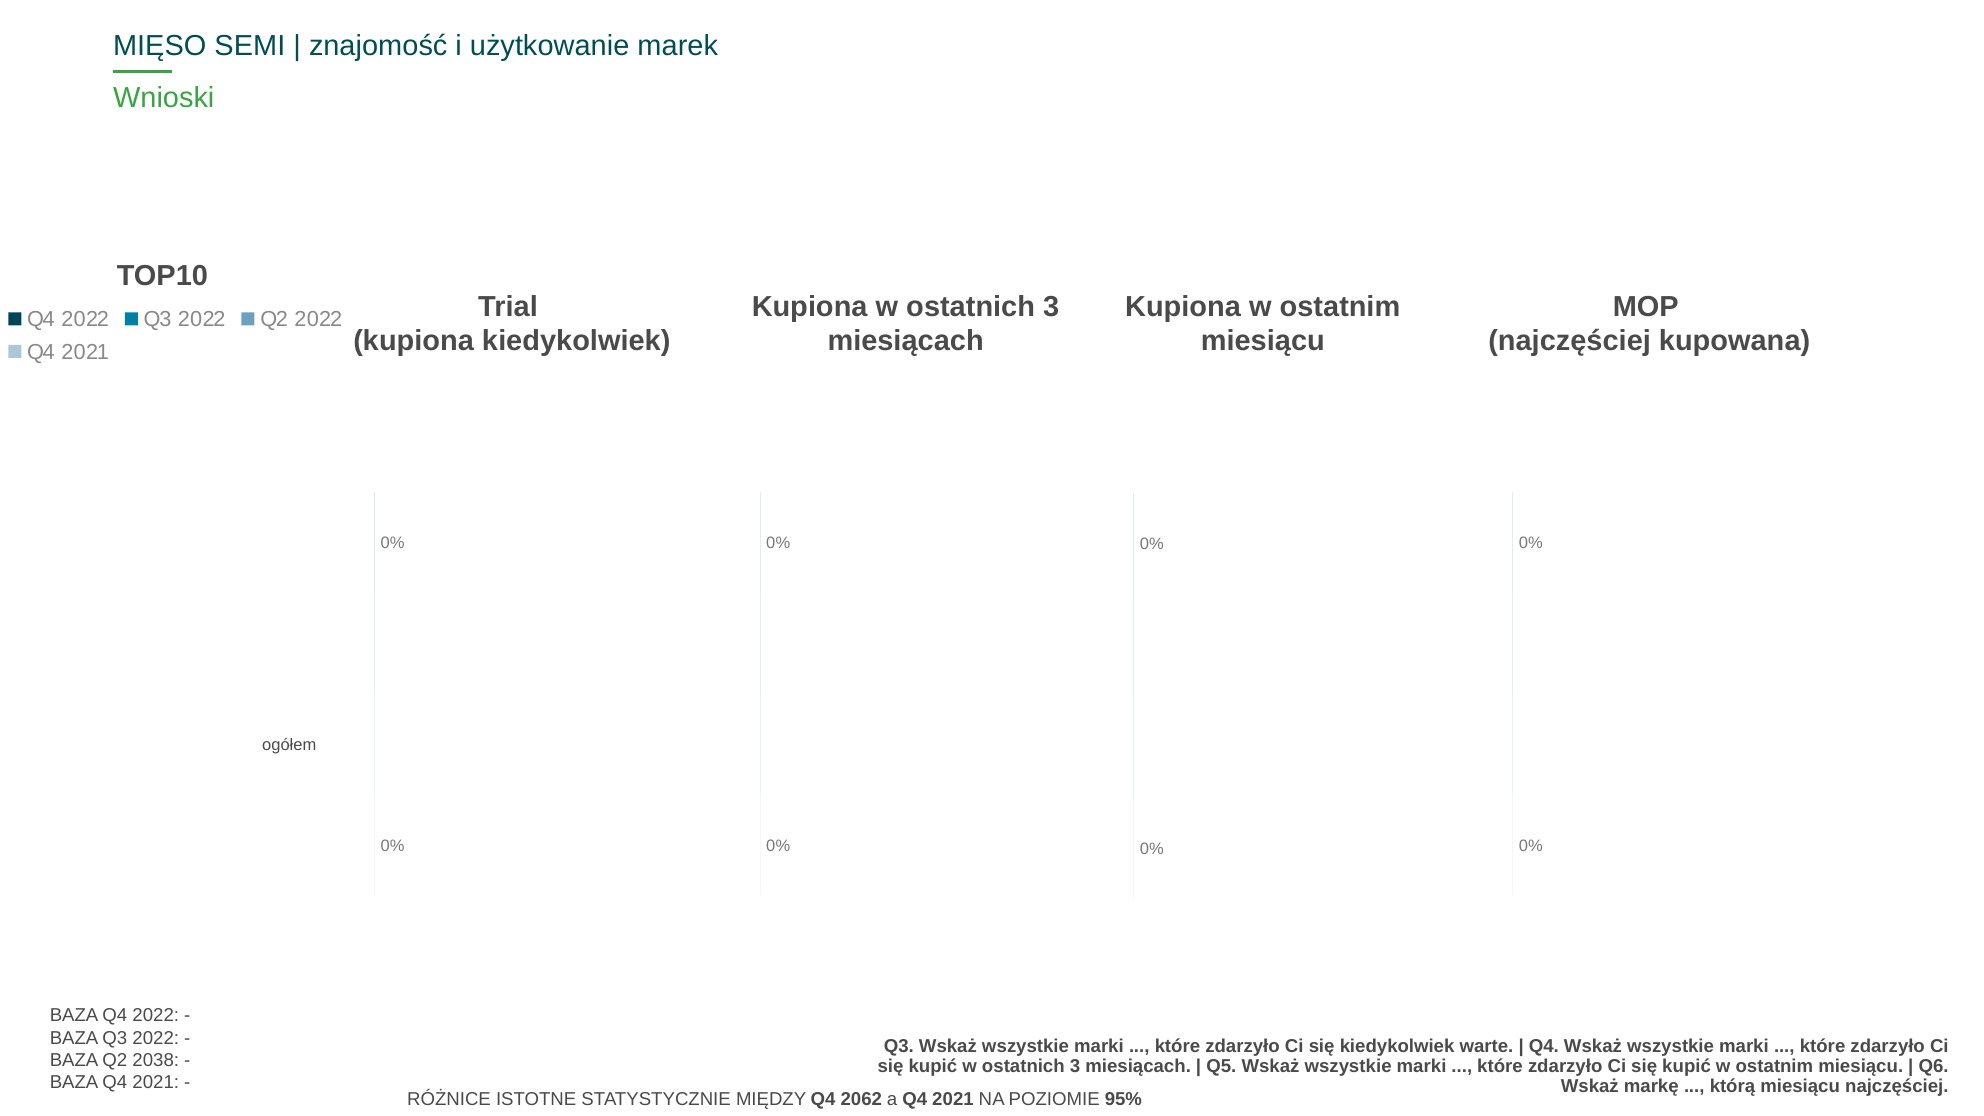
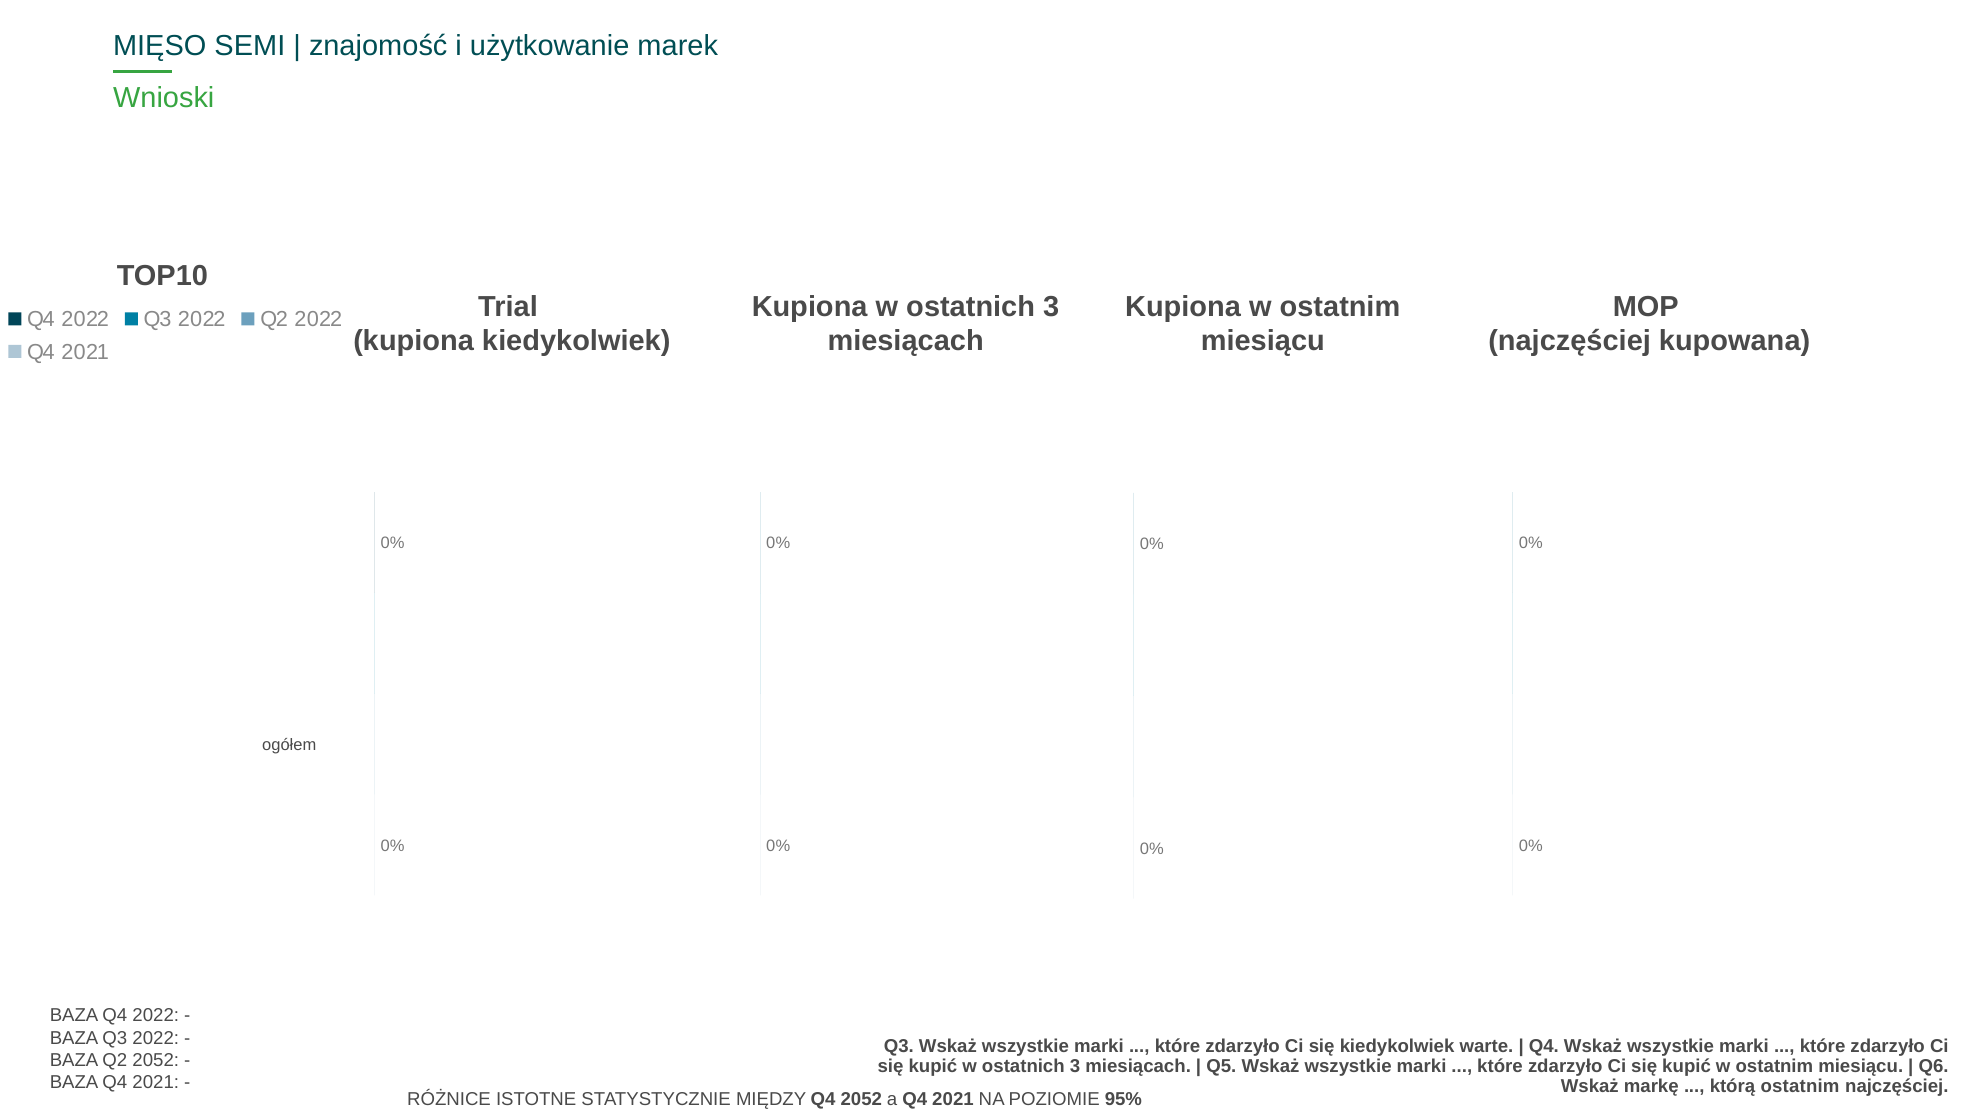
Q2 2038: 2038 -> 2052 (156, 1060)
którą miesiącu: miesiącu -> ostatnim (1800, 1087)
Q4 2062: 2062 -> 2052 (861, 1100)
